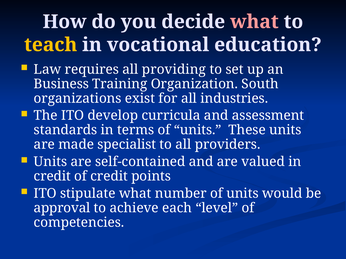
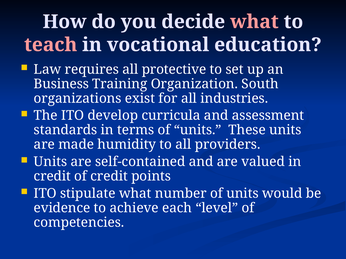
teach colour: yellow -> pink (51, 45)
providing: providing -> protective (174, 69)
specialist: specialist -> humidity (127, 145)
approval: approval -> evidence (62, 208)
